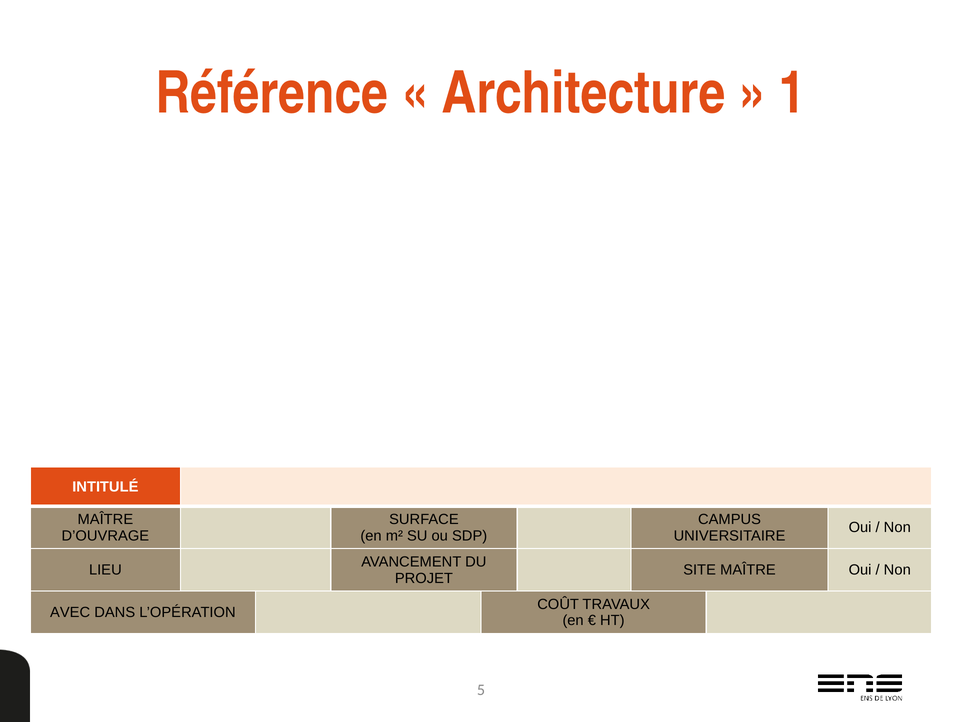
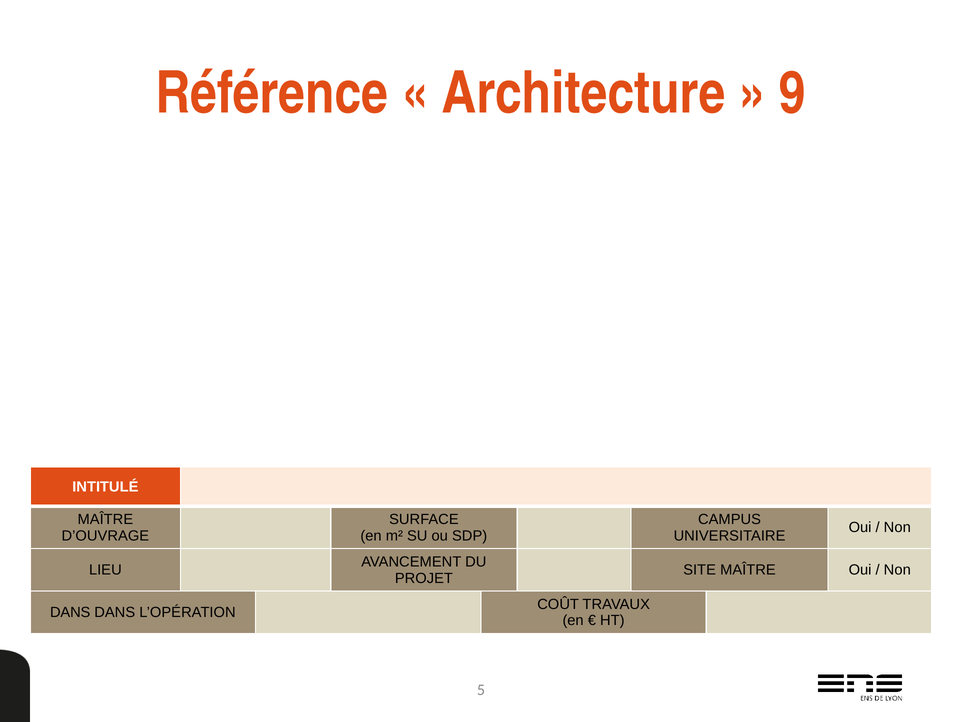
1: 1 -> 9 (792, 93)
AVEC: AVEC -> DANS (70, 612)
